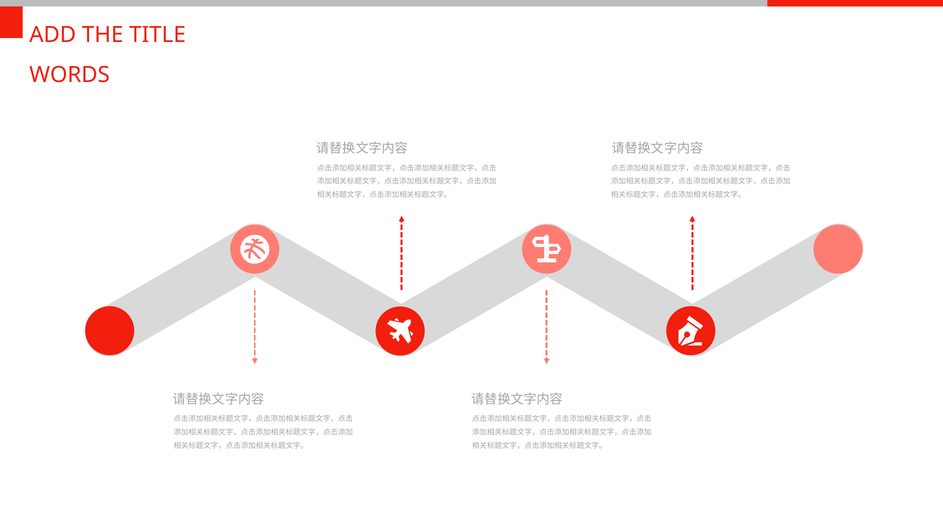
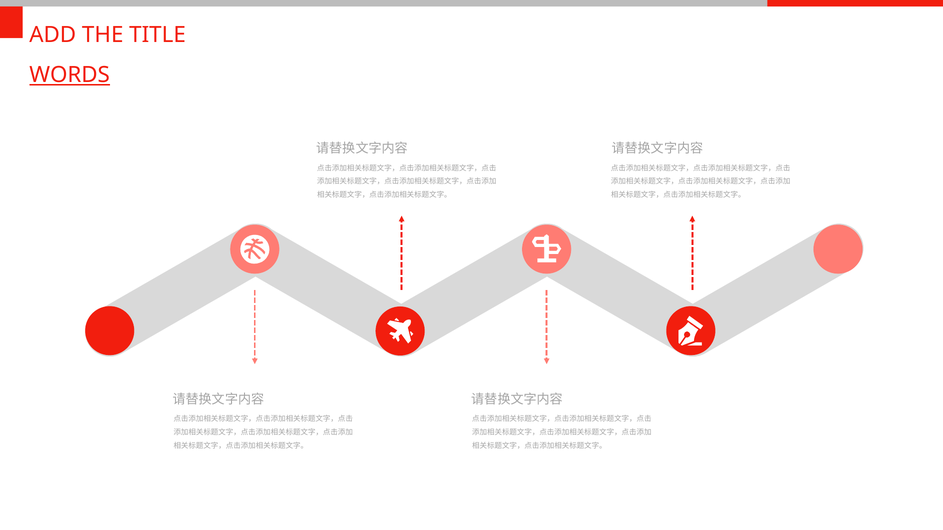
WORDS underline: none -> present (70, 75)
